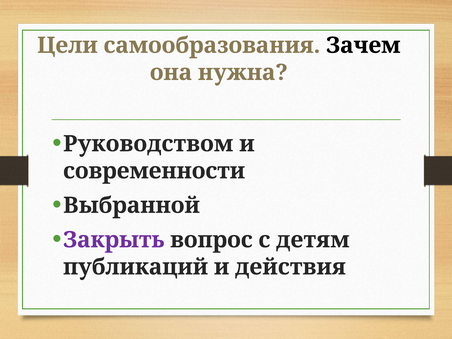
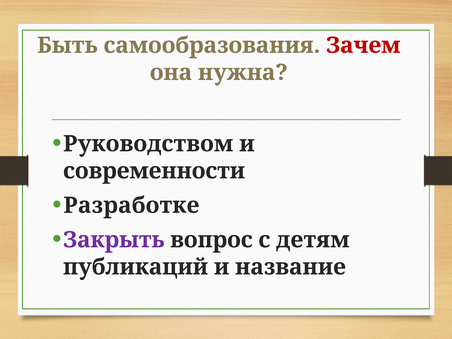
Цели: Цели -> Быть (67, 45)
Зачем colour: black -> red (363, 45)
Выбранной: Выбранной -> Разработке (131, 205)
действия: действия -> название (291, 267)
